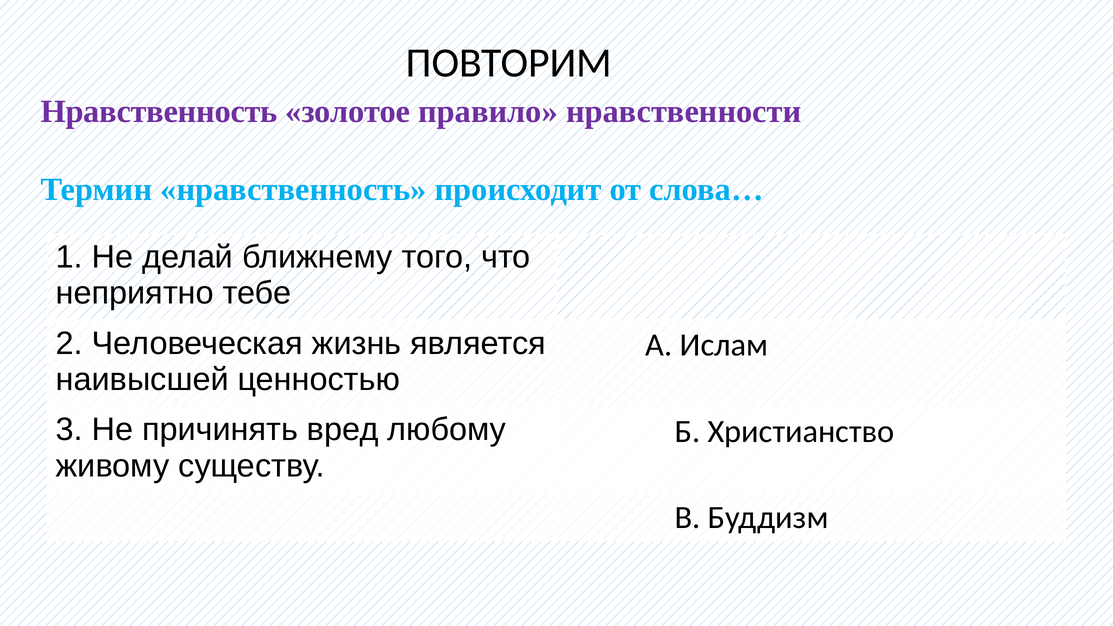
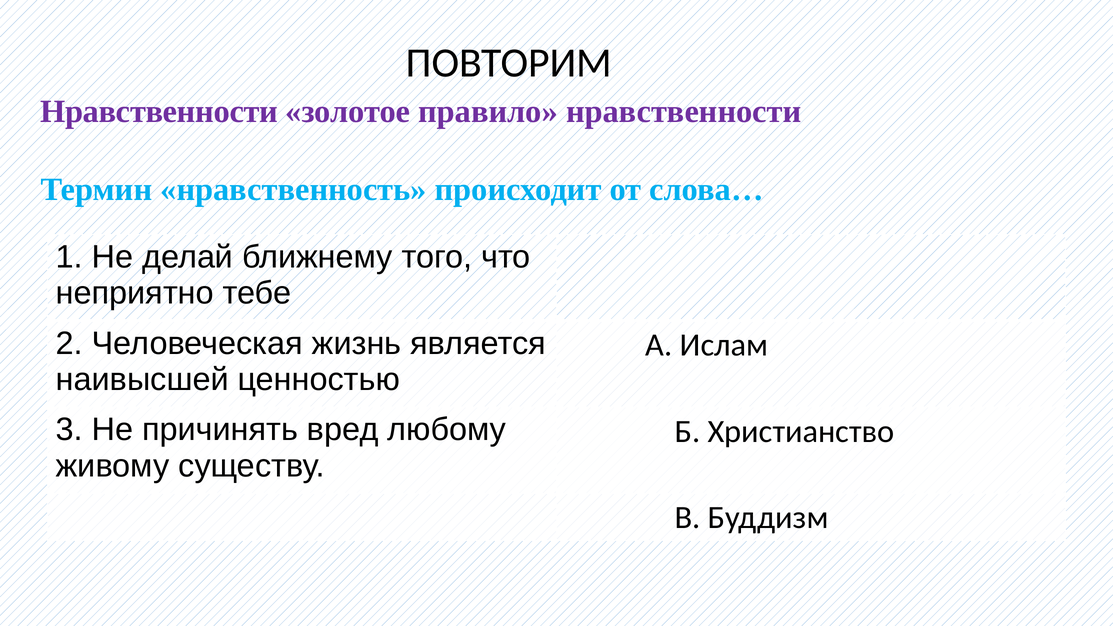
Нравственность: Нравственность -> Нравственности (159, 111)
